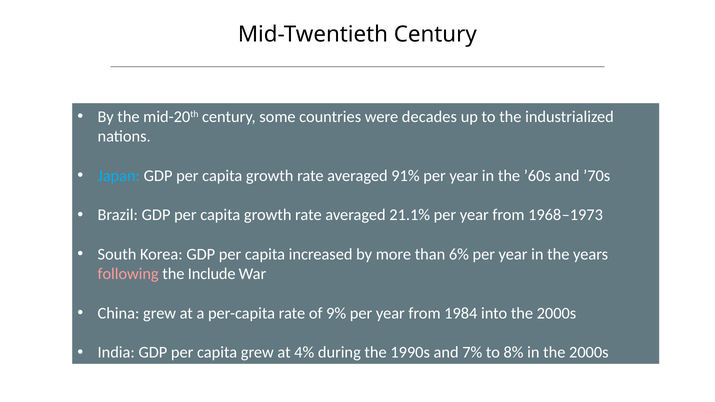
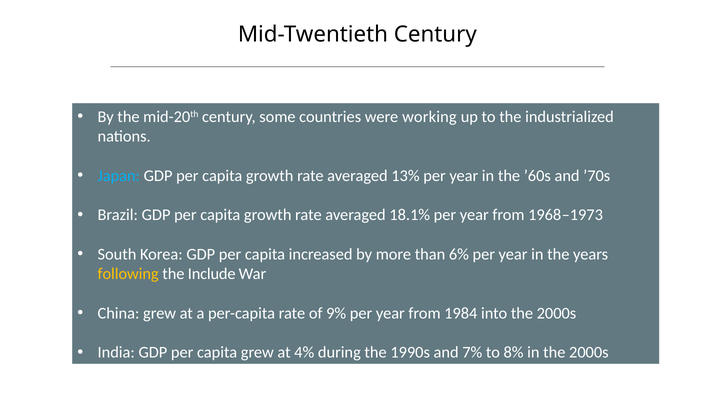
decades: decades -> working (429, 117)
91%: 91% -> 13% (405, 176)
21.1%: 21.1% -> 18.1% (410, 215)
following colour: pink -> yellow (128, 274)
